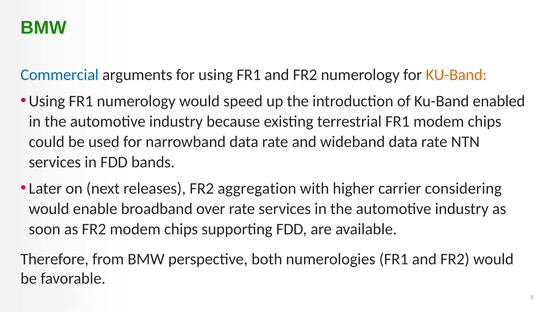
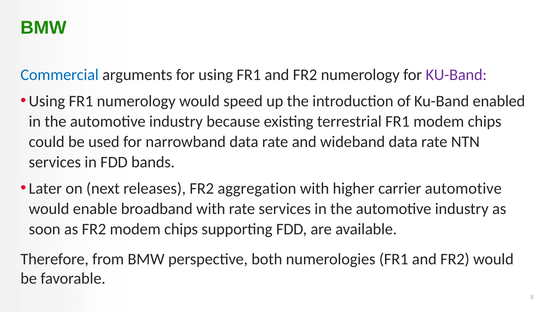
KU-Band colour: orange -> purple (456, 75)
carrier considering: considering -> automotive (463, 188)
broadband over: over -> with (211, 209)
